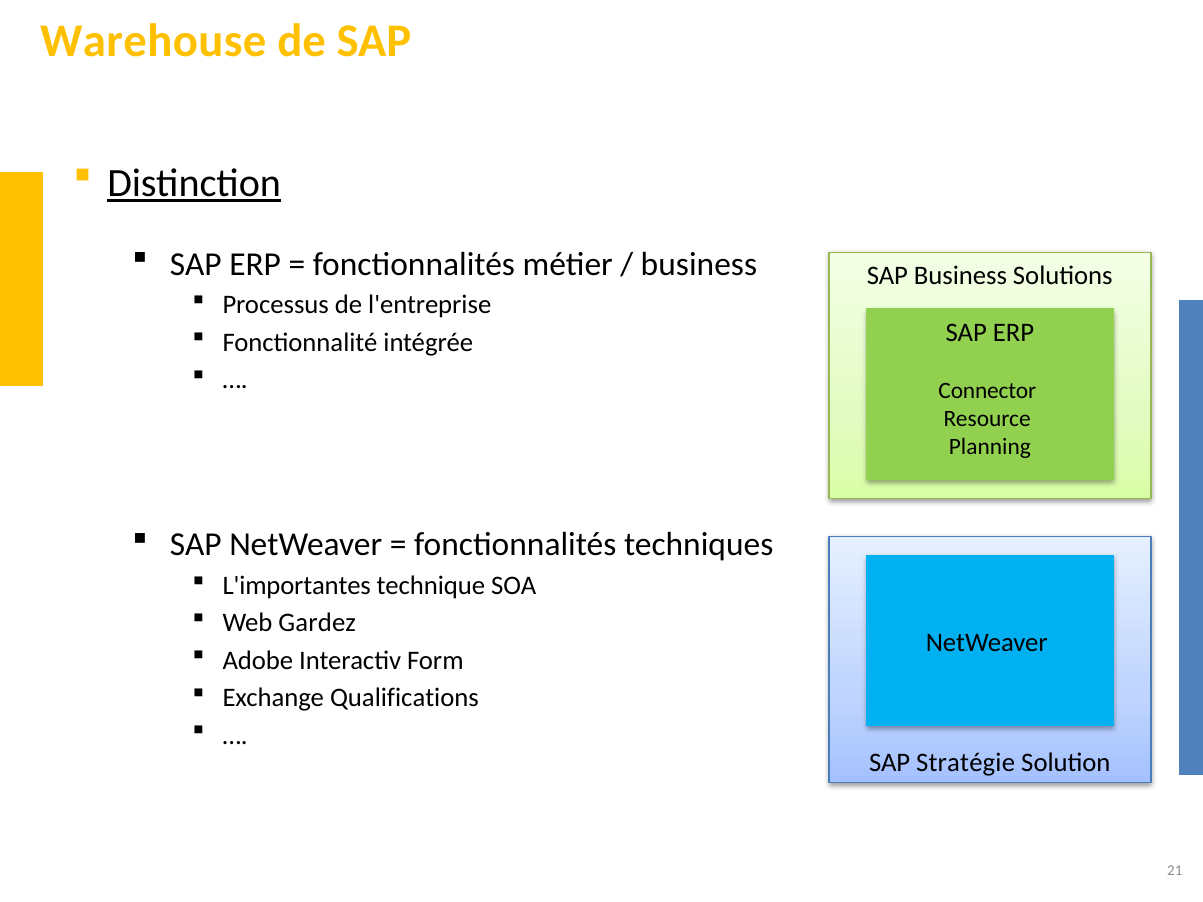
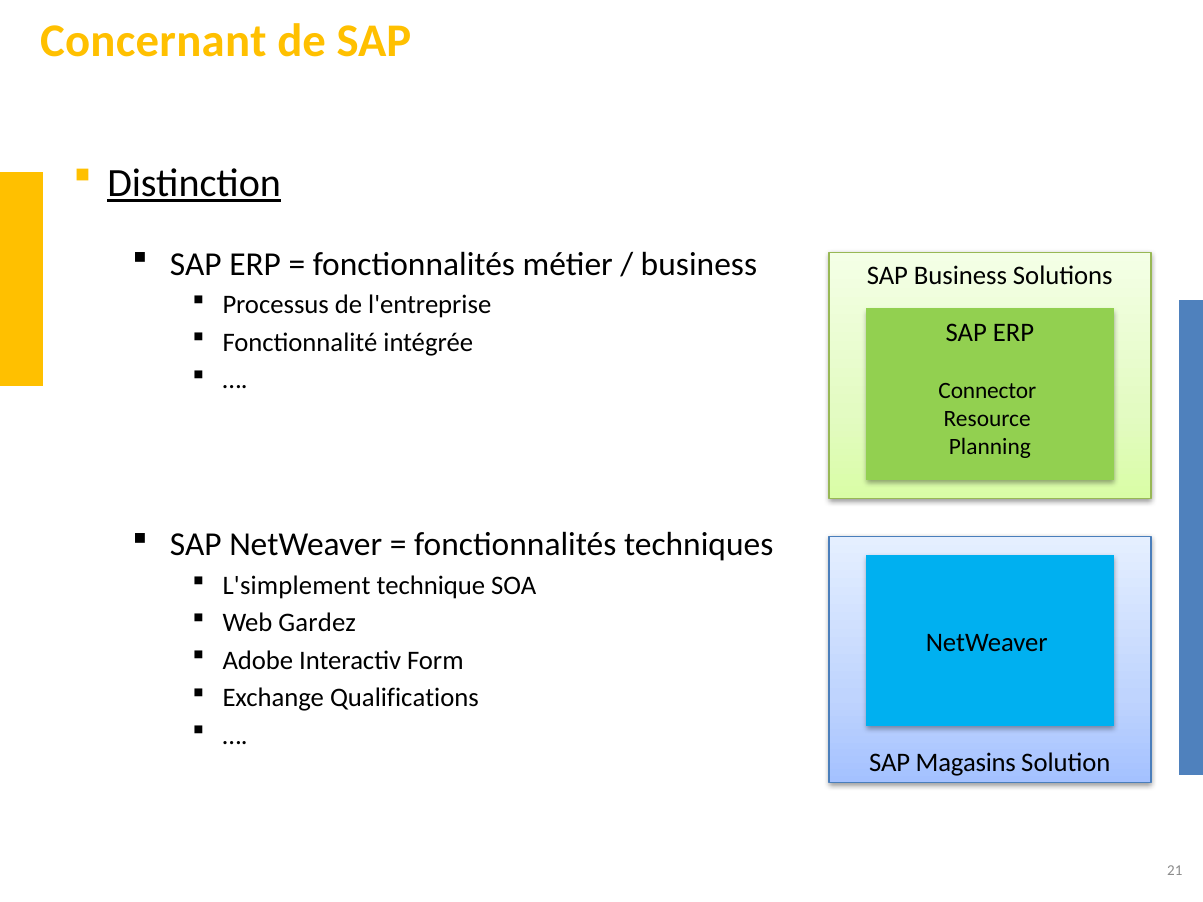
Warehouse: Warehouse -> Concernant (153, 42)
L'importantes: L'importantes -> L'simplement (297, 586)
Stratégie: Stratégie -> Magasins (966, 763)
